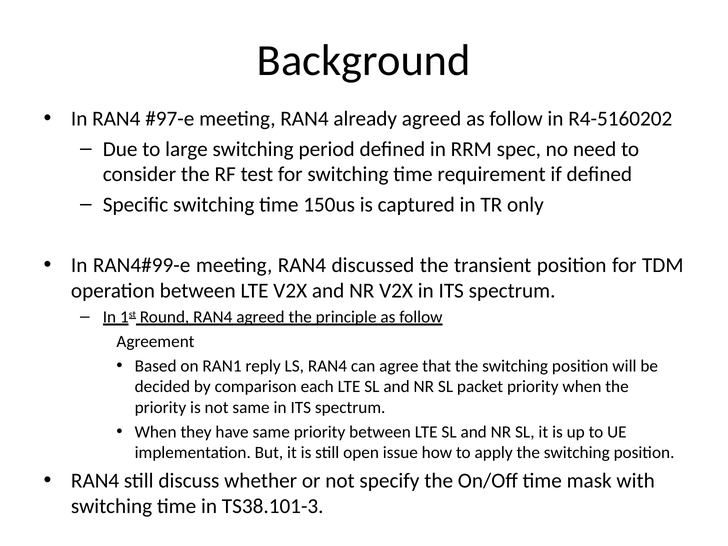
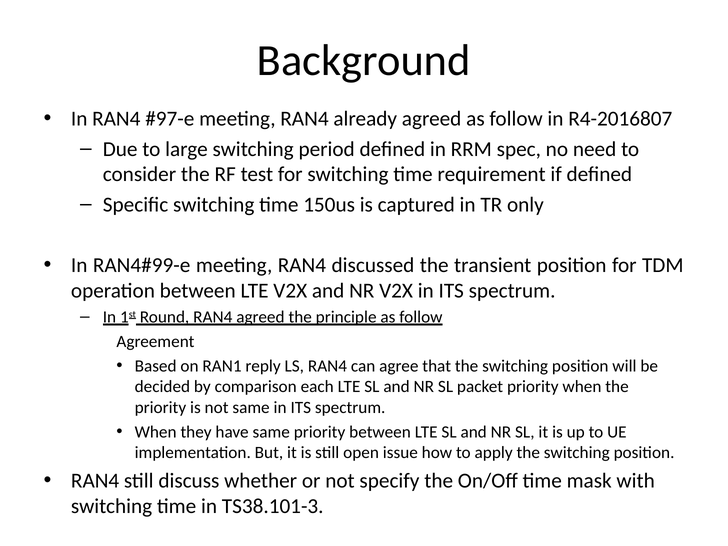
R4-5160202: R4-5160202 -> R4-2016807 (620, 119)
